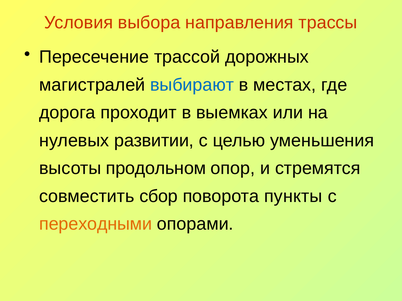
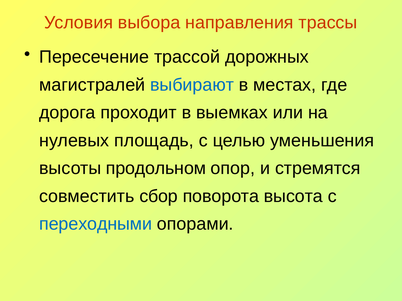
развитии: развитии -> площадь (154, 141)
пункты: пункты -> высота (293, 197)
переходными colour: orange -> blue (96, 224)
